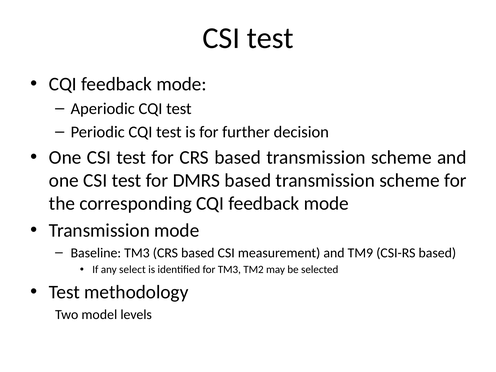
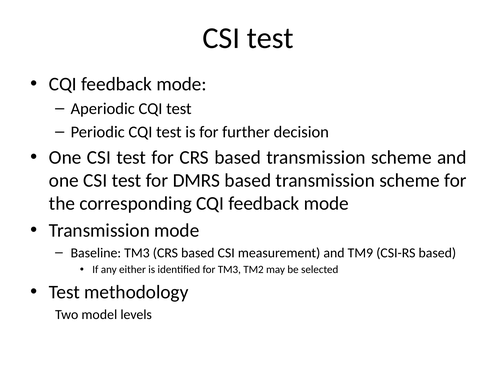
select: select -> either (132, 270)
